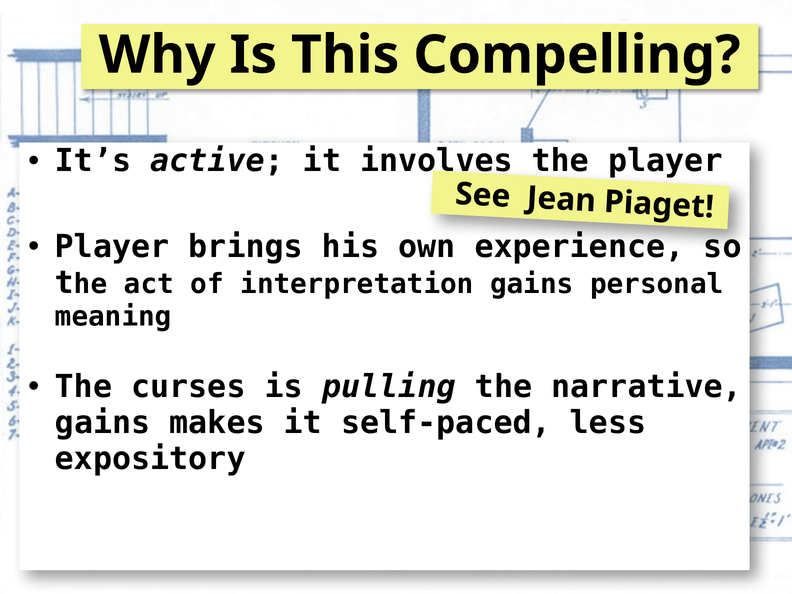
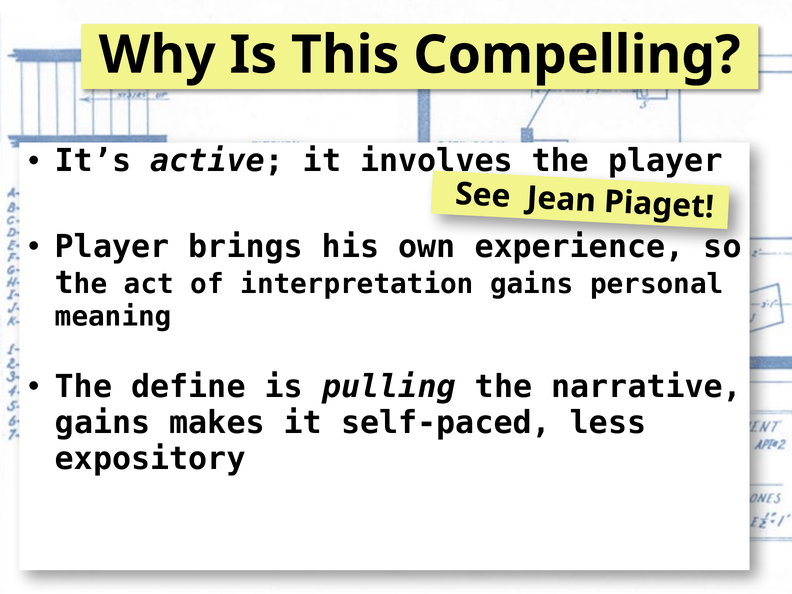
curses: curses -> define (188, 387)
